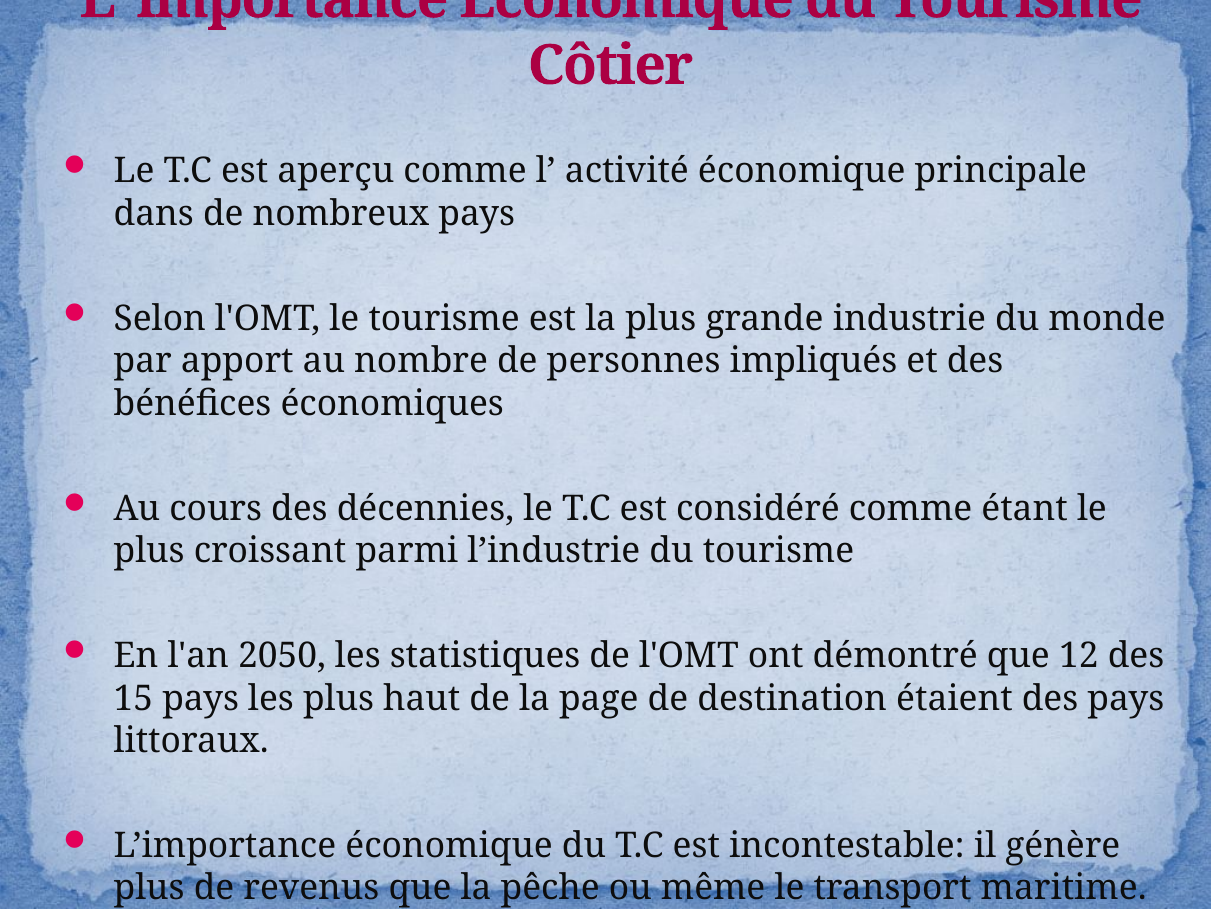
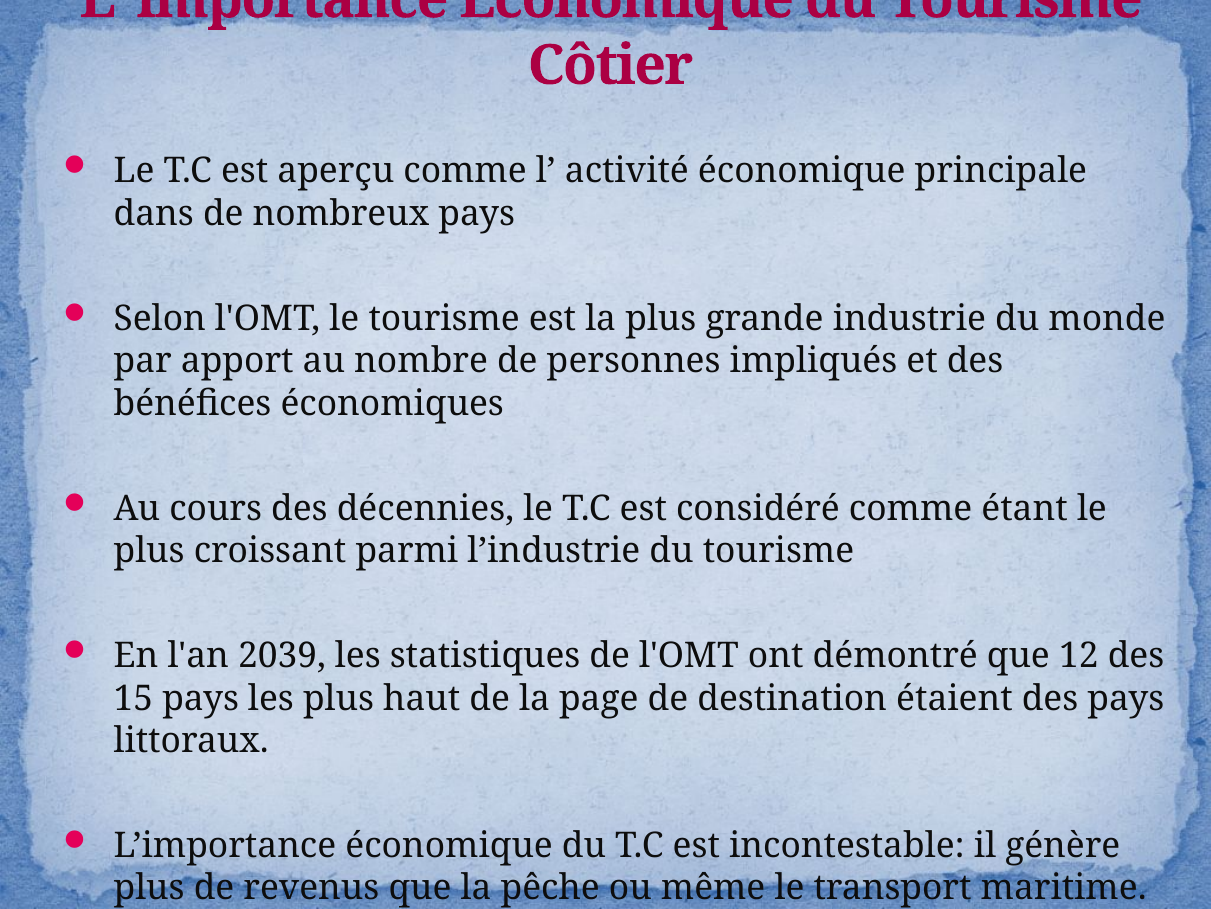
2050: 2050 -> 2039 (282, 655)
